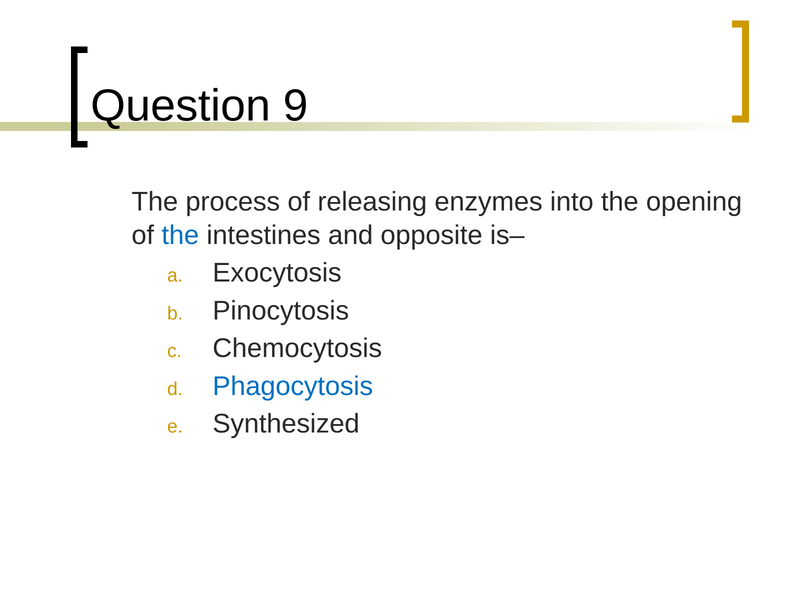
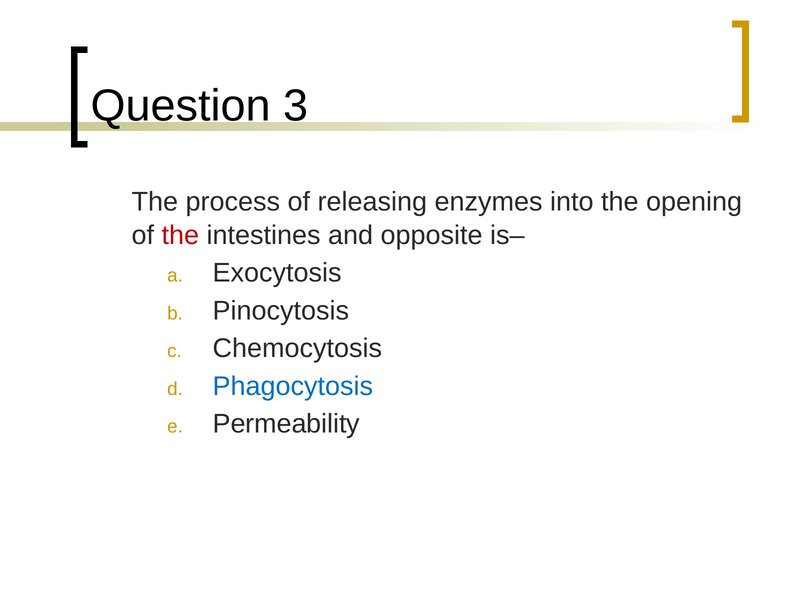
9: 9 -> 3 (296, 106)
the colour: blue -> red (181, 235)
Synthesized: Synthesized -> Permeability (286, 424)
